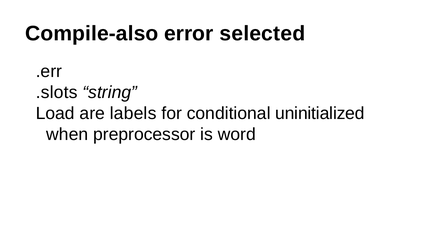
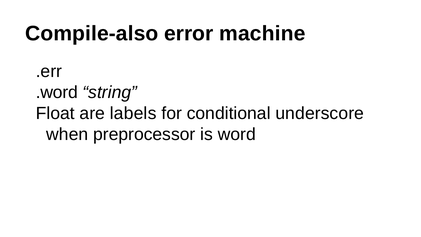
selected: selected -> machine (262, 34)
.slots: .slots -> .word (57, 92)
Load: Load -> Float (55, 113)
uninitialized: uninitialized -> underscore (320, 113)
